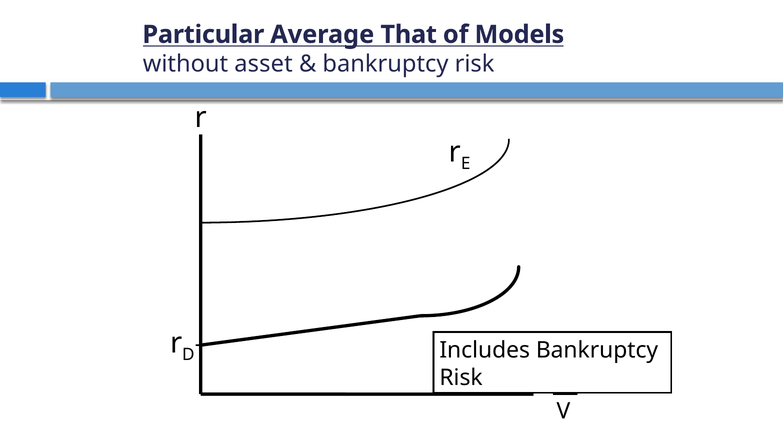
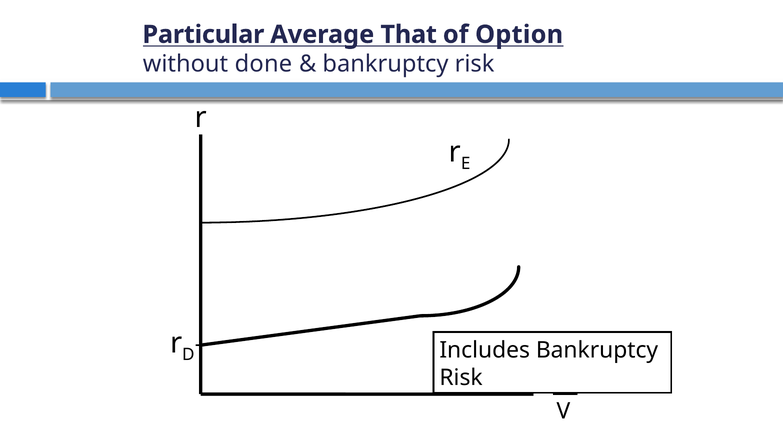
Models: Models -> Option (519, 34)
asset: asset -> done (263, 64)
